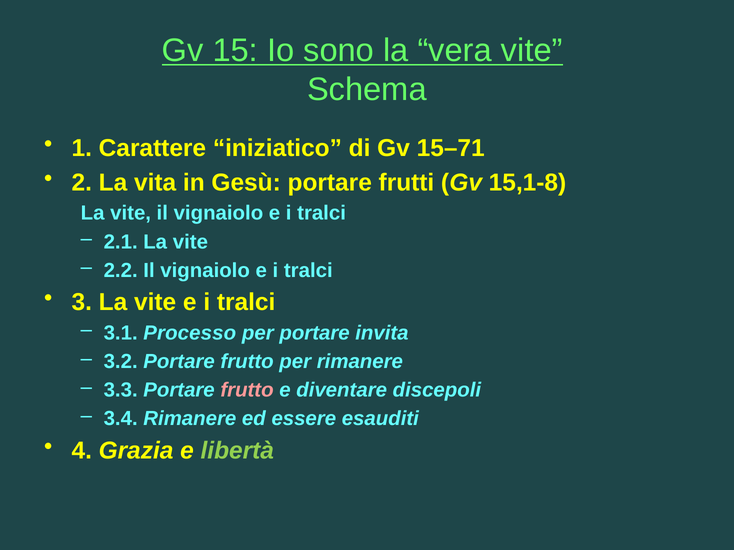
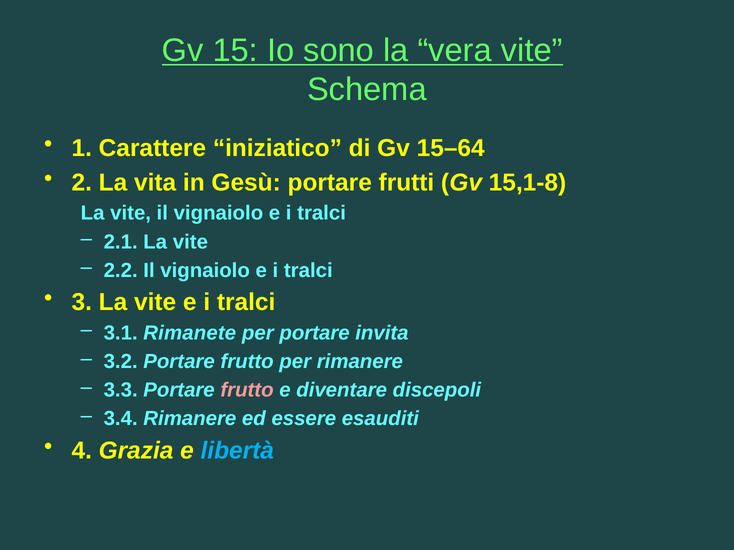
15–71: 15–71 -> 15–64 (451, 149)
Processo: Processo -> Rimanete (190, 333)
libertà colour: light green -> light blue (237, 451)
